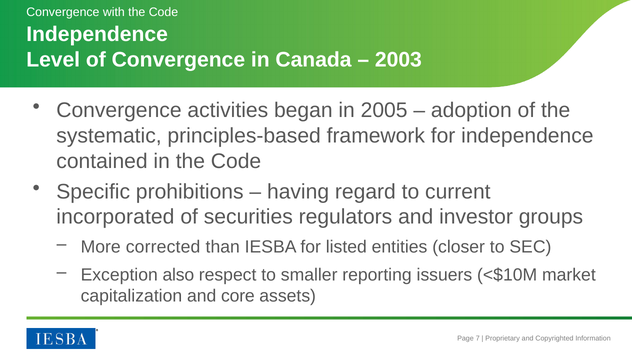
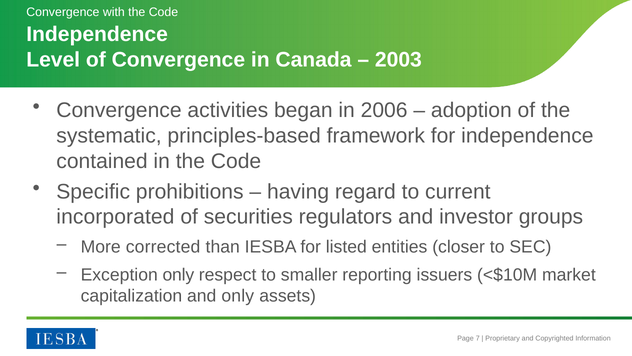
2005: 2005 -> 2006 (384, 110)
Exception also: also -> only (178, 274)
and core: core -> only (238, 295)
